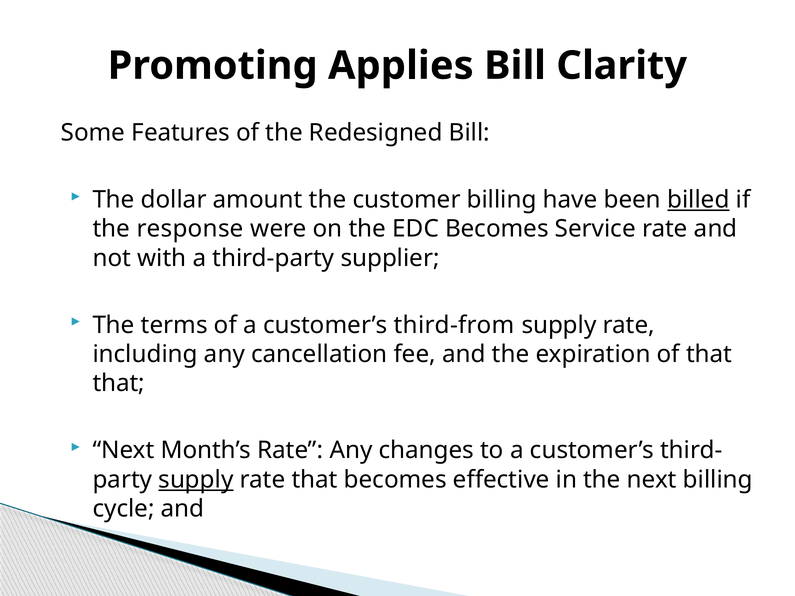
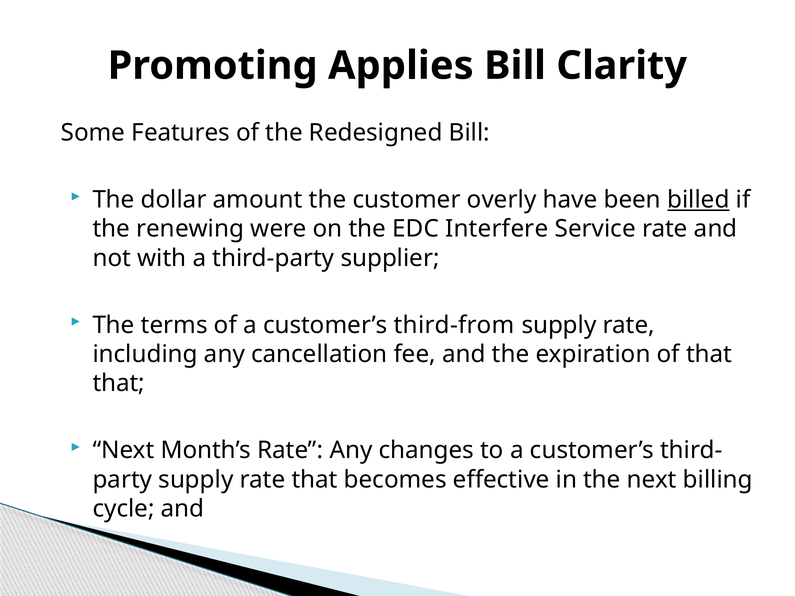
customer billing: billing -> overly (502, 200)
response: response -> renewing (190, 229)
EDC Becomes: Becomes -> Interfere (497, 229)
supply underline: present -> none (196, 480)
